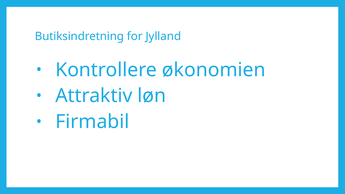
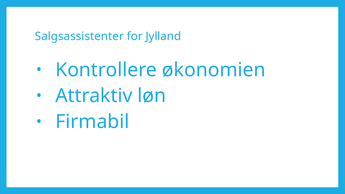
Butiksindretning: Butiksindretning -> Salgsassistenter (79, 36)
